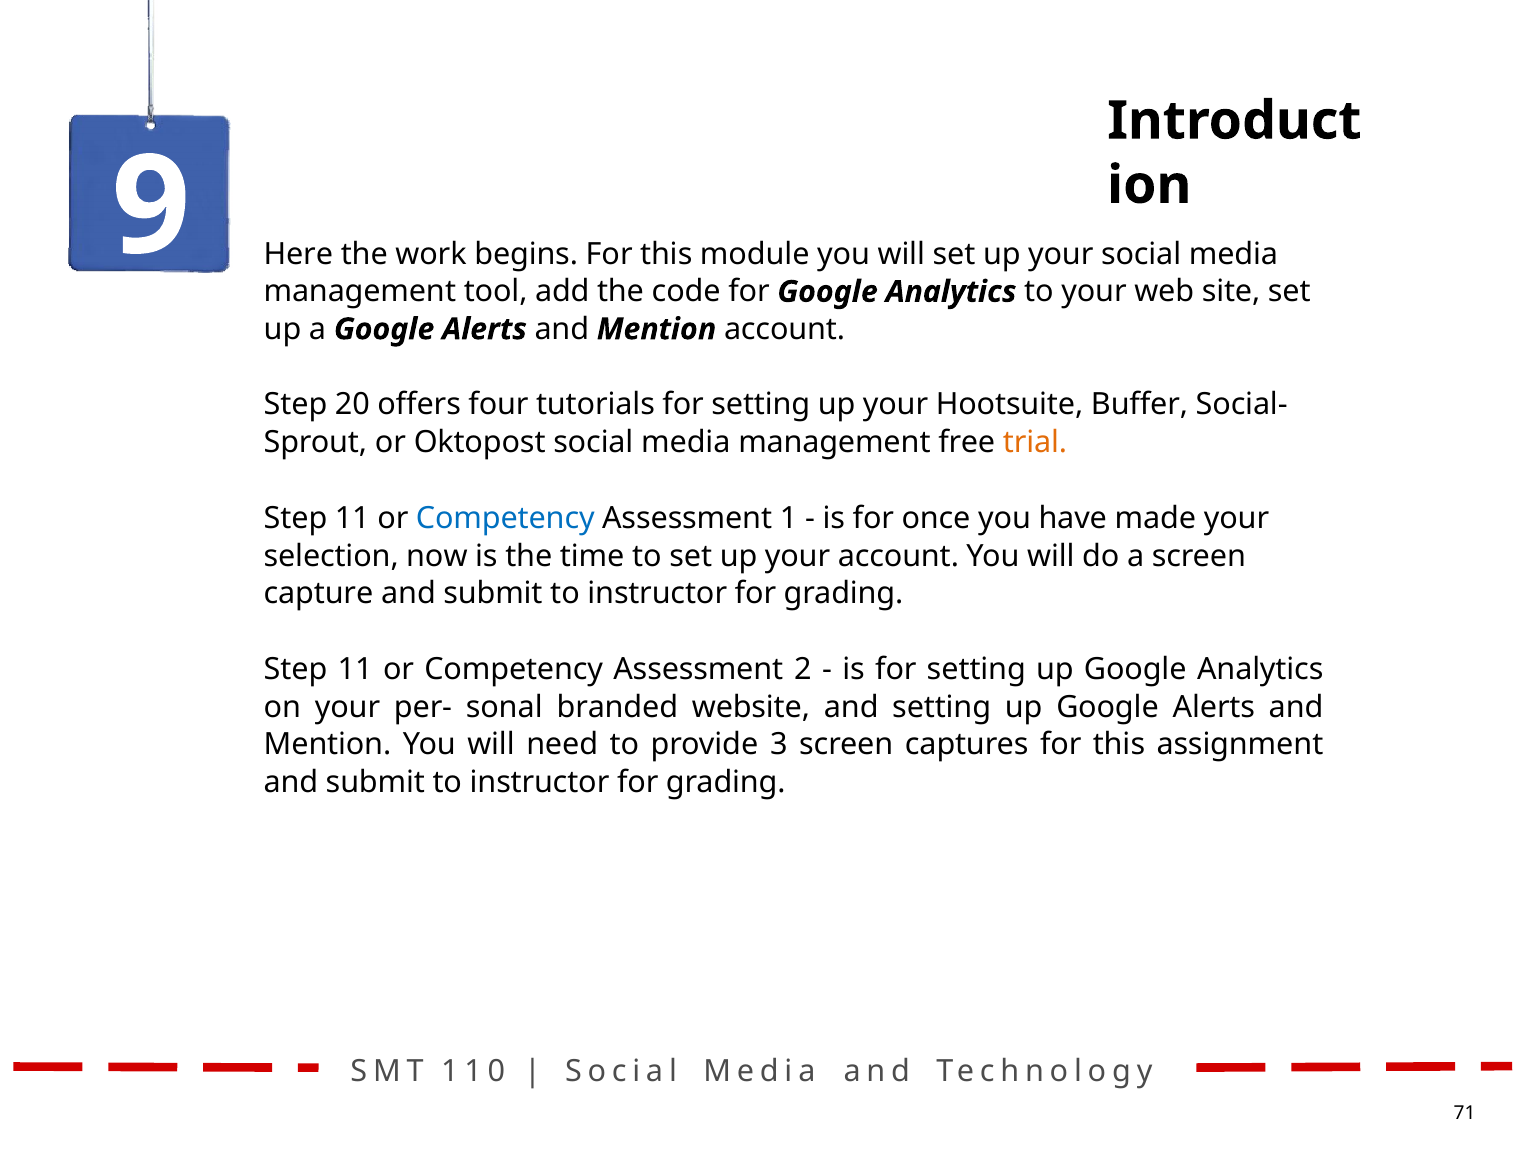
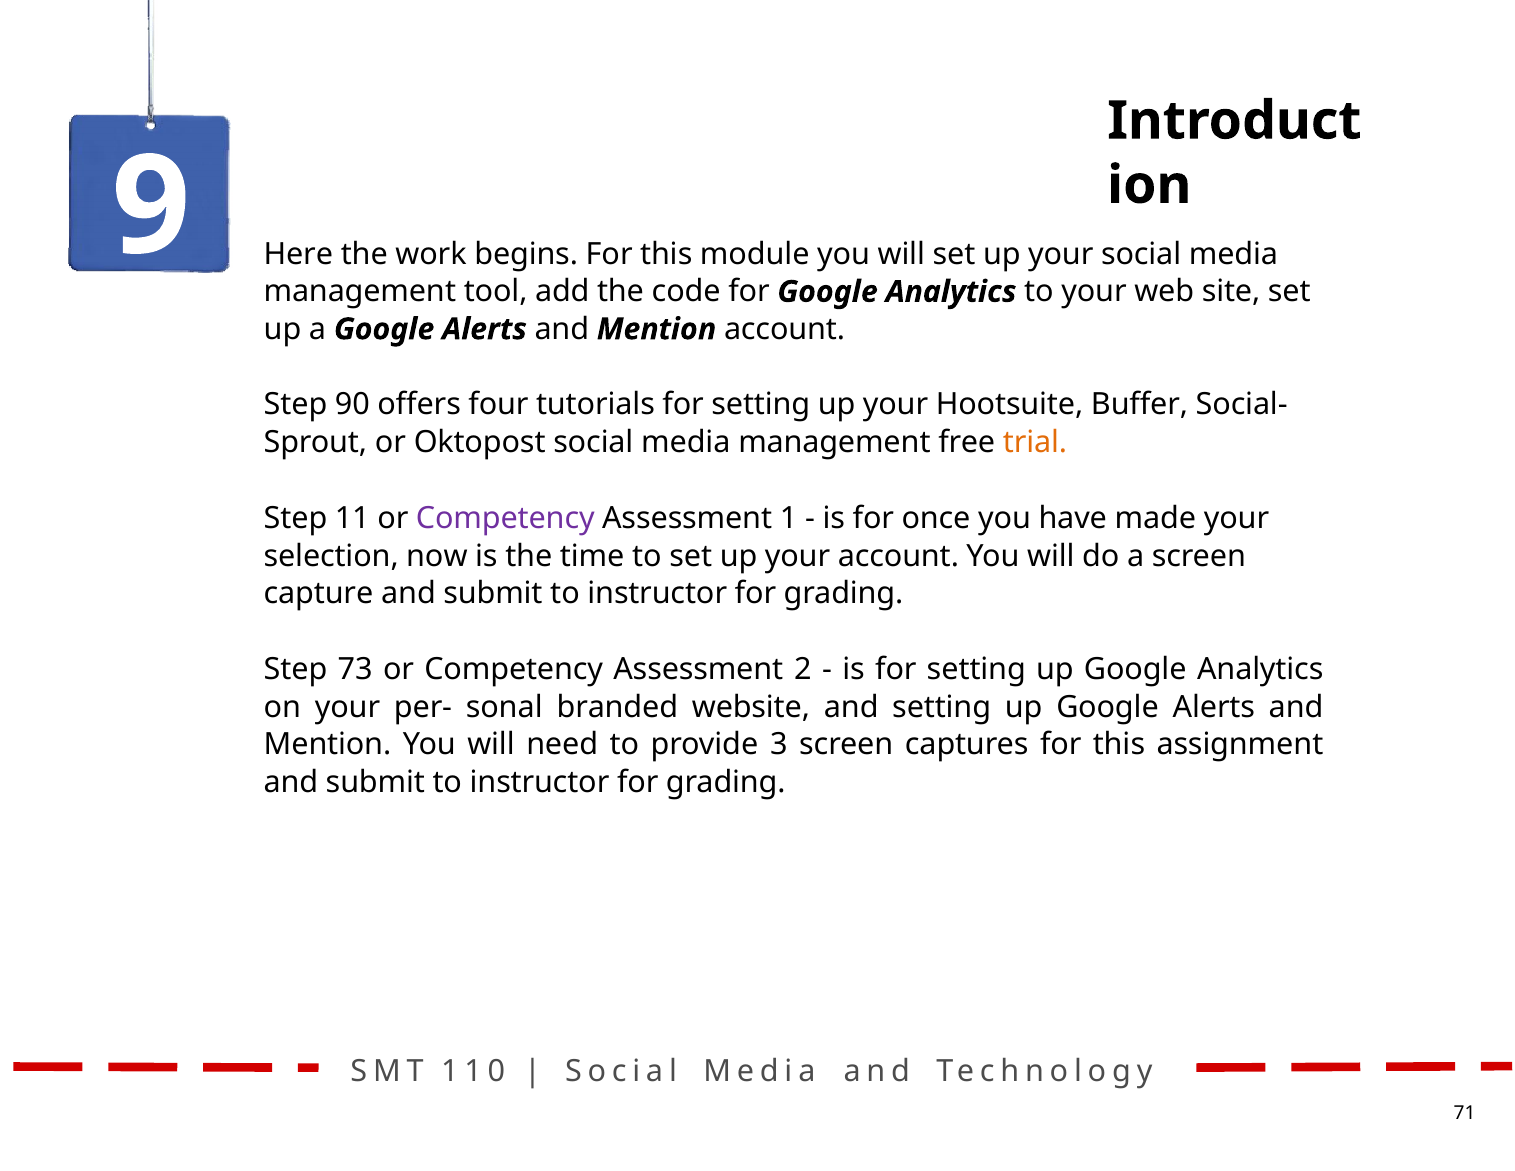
20: 20 -> 90 (352, 404)
Competency colour: blue -> purple (505, 518)
11: 11 -> 73 (355, 670)
